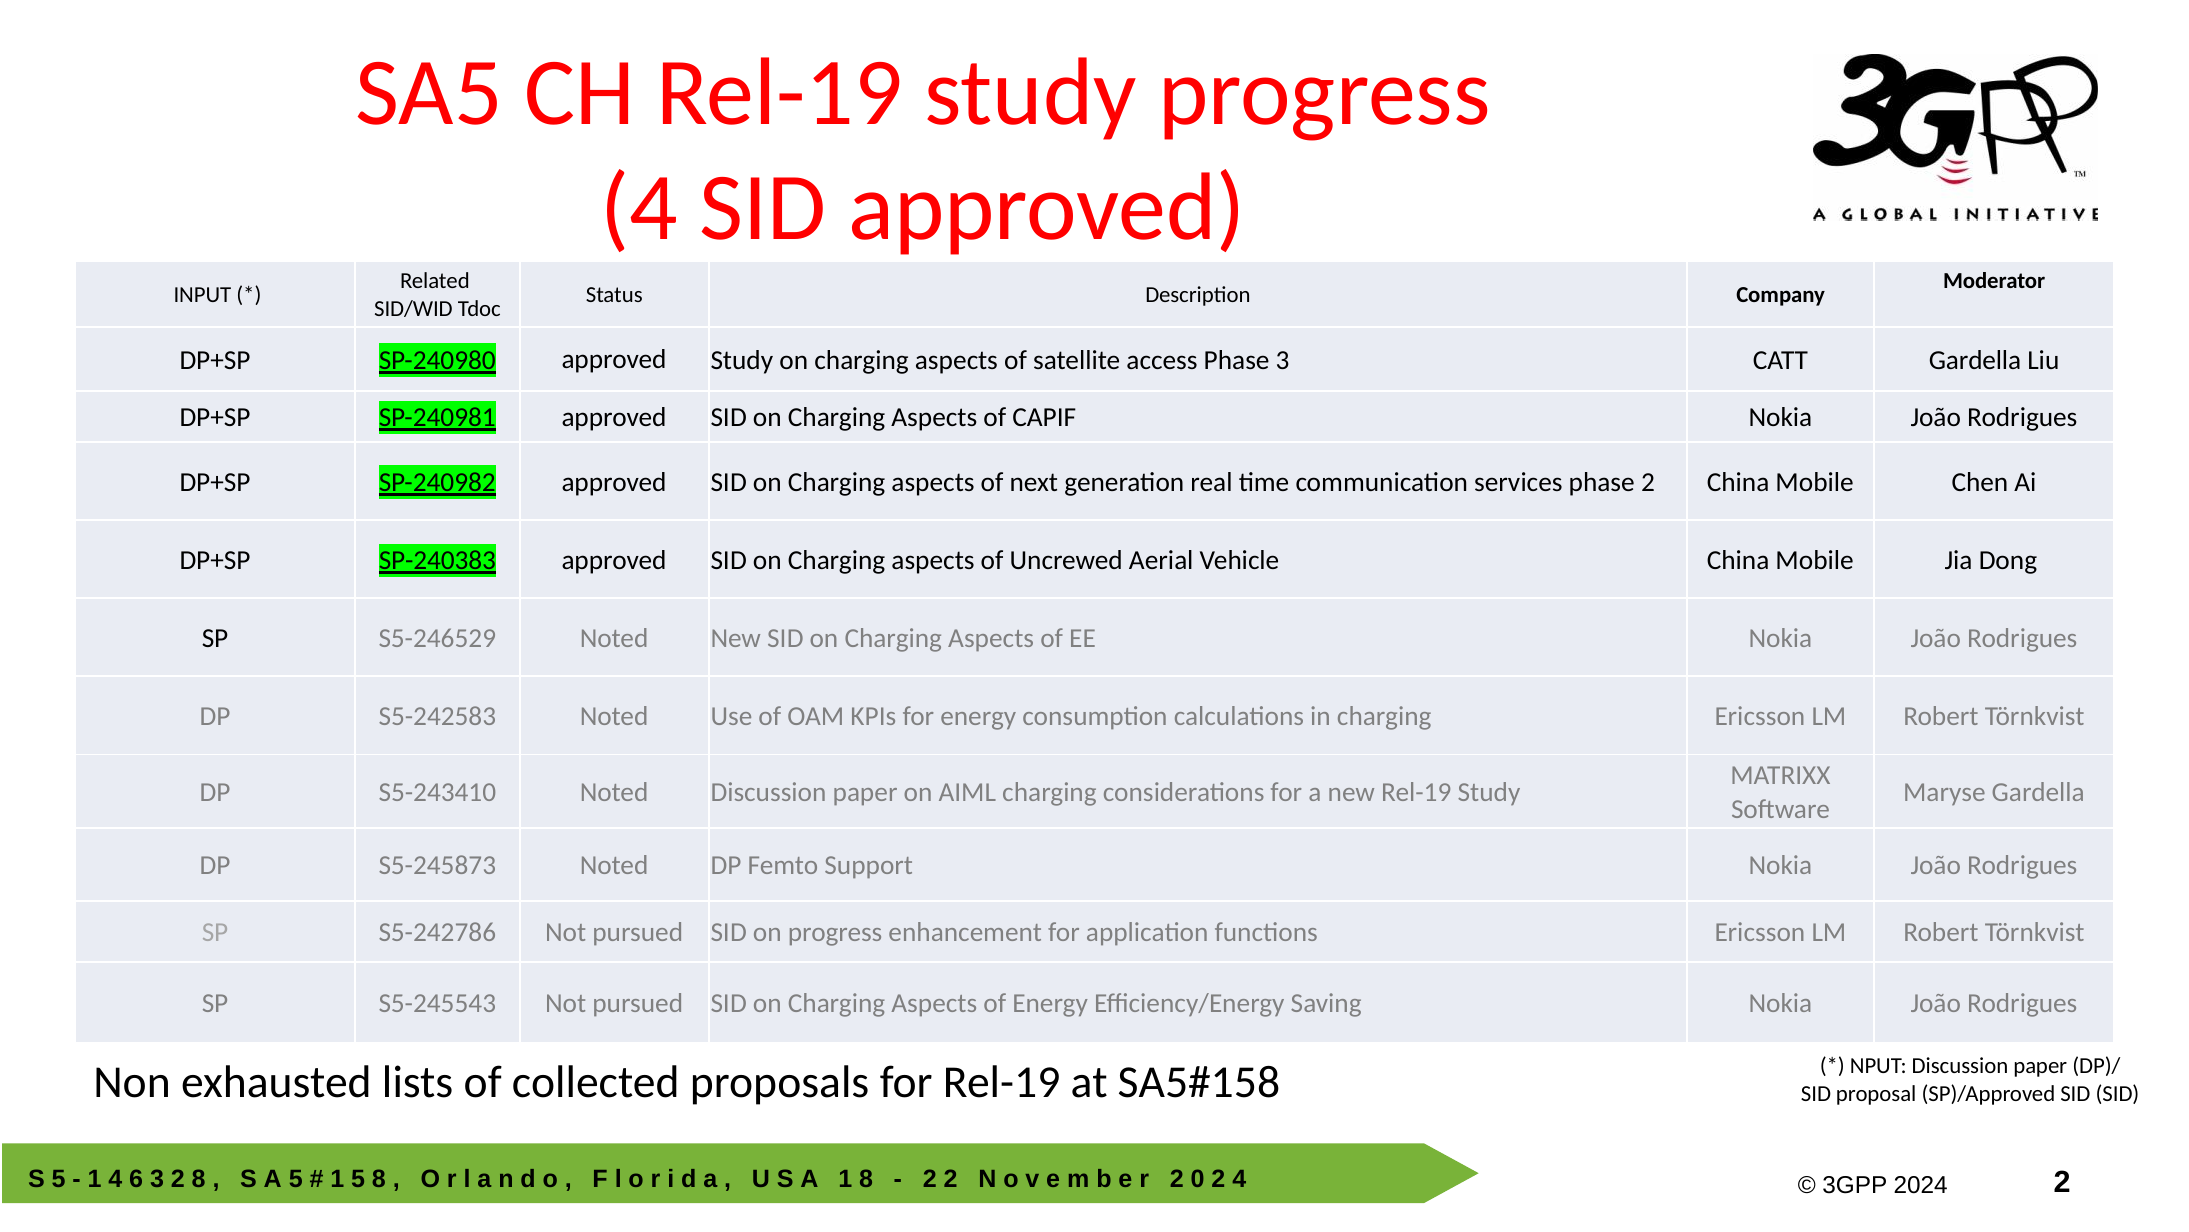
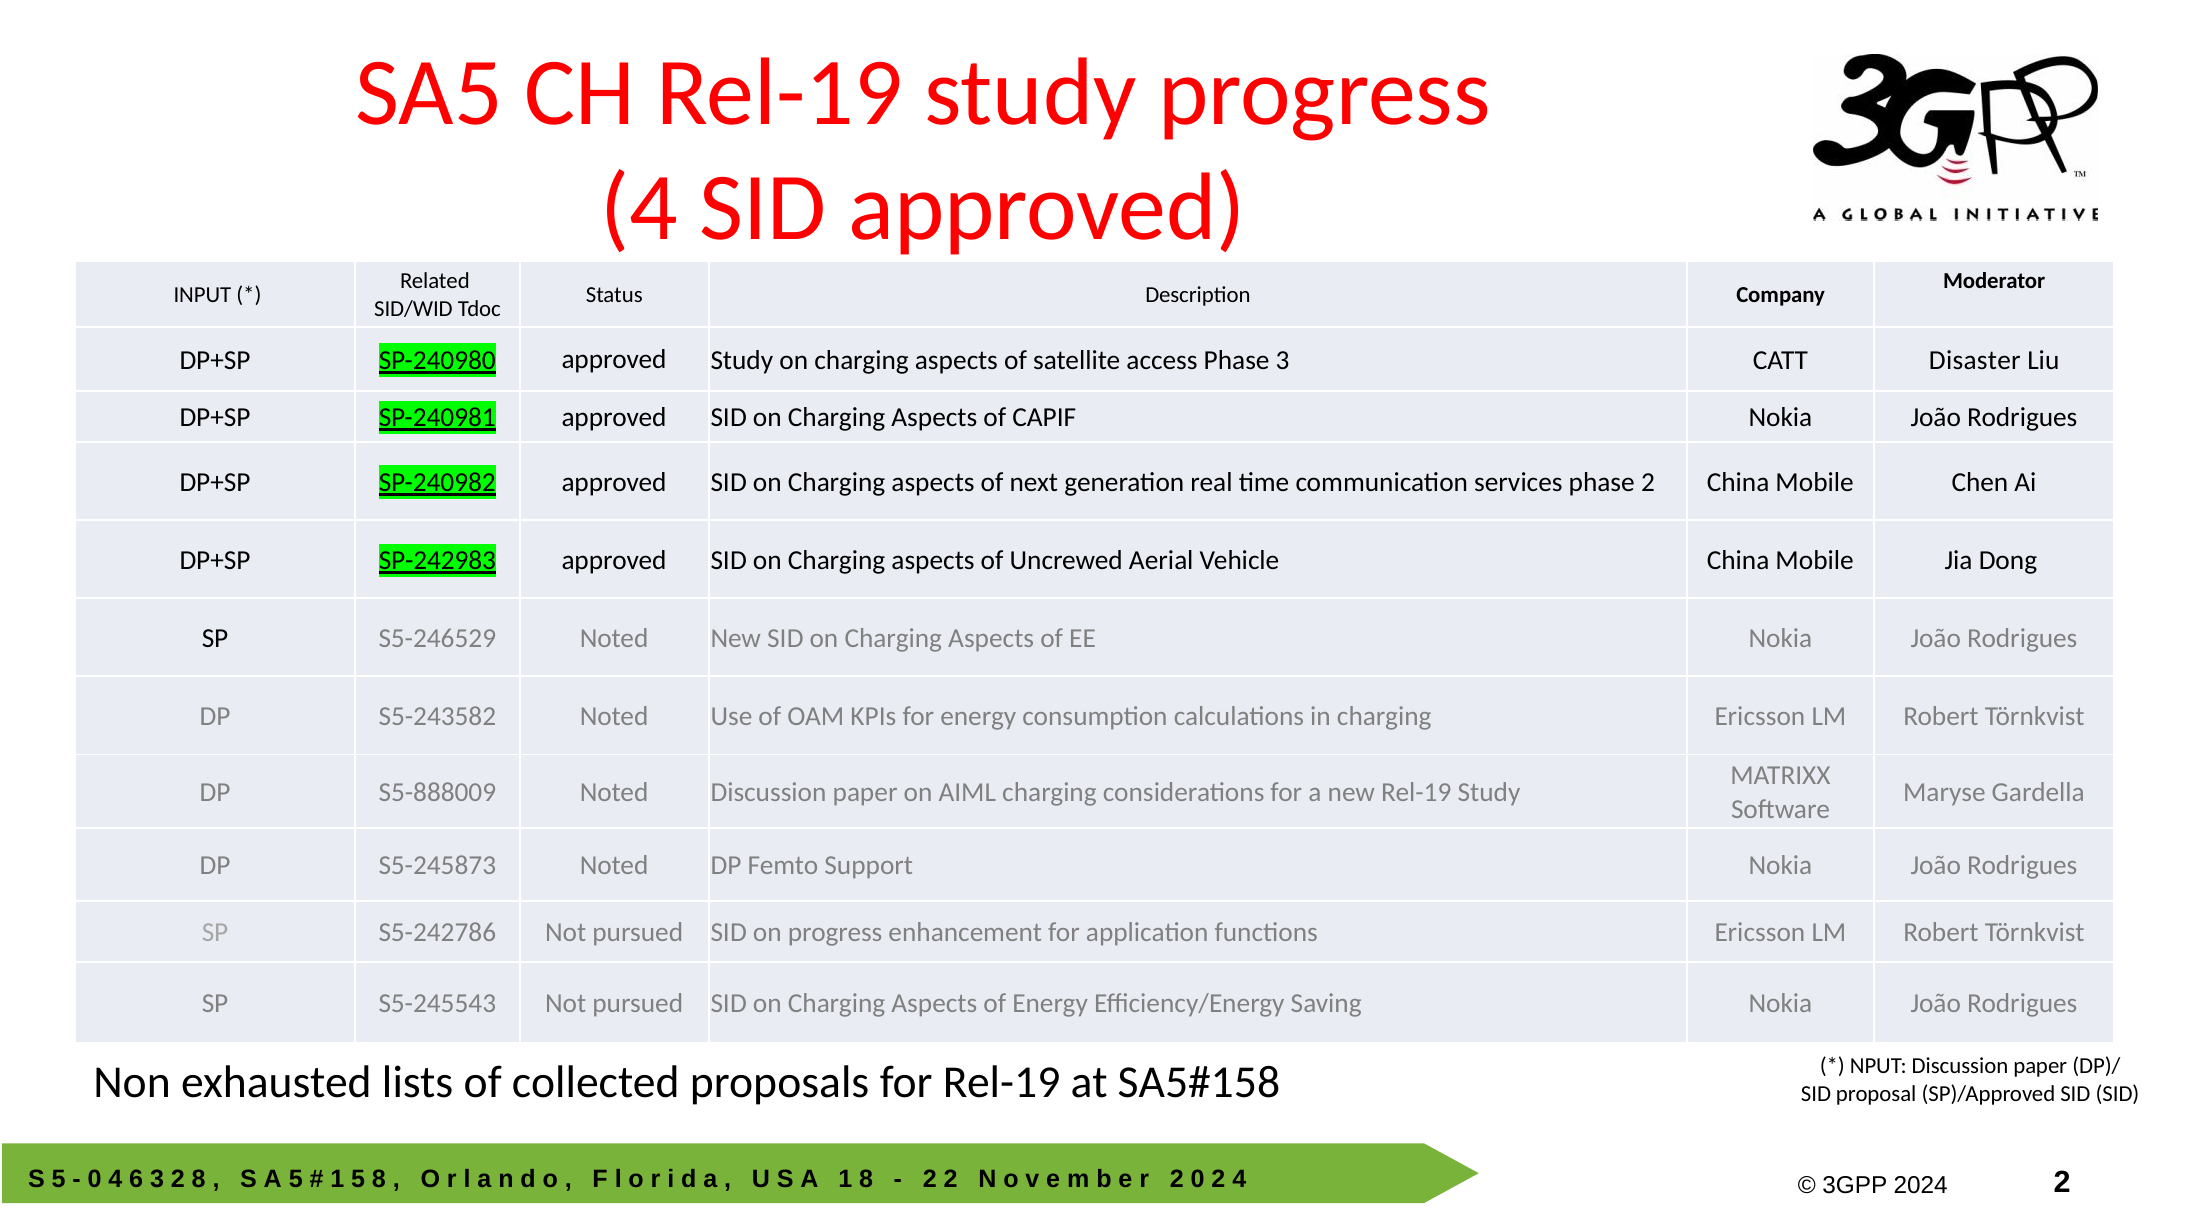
CATT Gardella: Gardella -> Disaster (1975, 360)
SP-240383: SP-240383 -> SP-242983 (437, 560)
S5-242583: S5-242583 -> S5-243582 (437, 716)
S5-243410: S5-243410 -> S5-888009 (437, 792)
1: 1 -> 0 (95, 1179)
